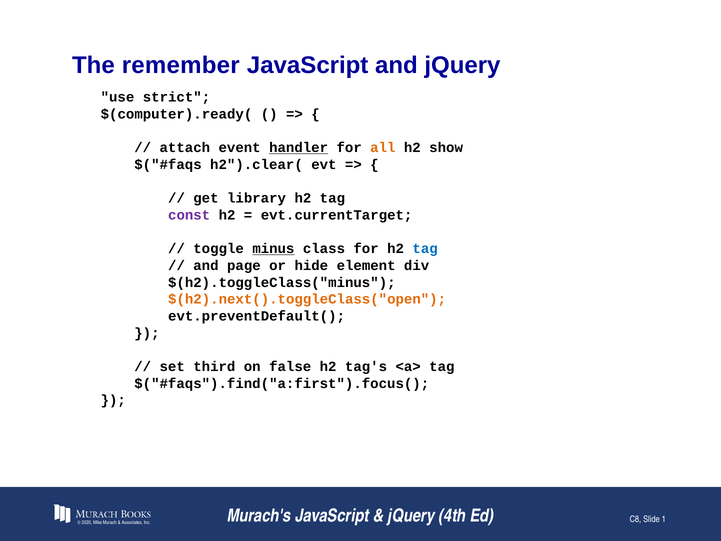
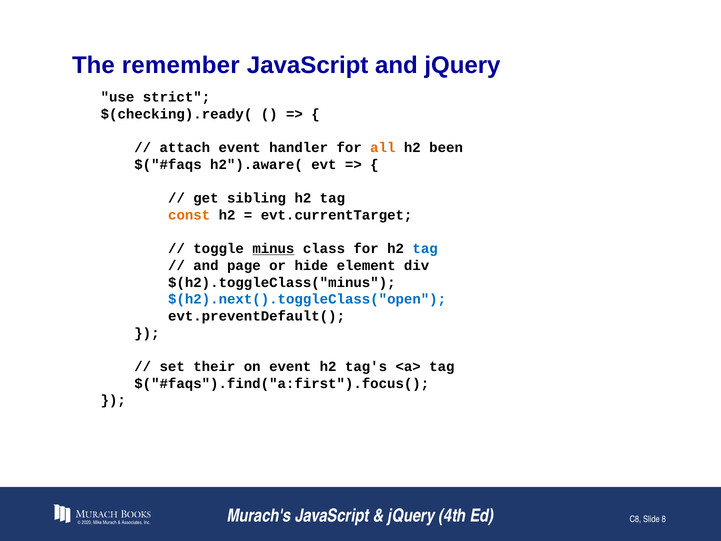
$(computer).ready(: $(computer).ready( -> $(checking).ready( (176, 114)
handler underline: present -> none (299, 148)
show: show -> been (446, 148)
h2").clear(: h2").clear( -> h2").aware( (256, 164)
library: library -> sibling (257, 198)
const colour: purple -> orange (189, 215)
$(h2).next().toggleClass("open colour: orange -> blue (307, 299)
third: third -> their (214, 366)
on false: false -> event (290, 366)
1: 1 -> 8 (664, 519)
